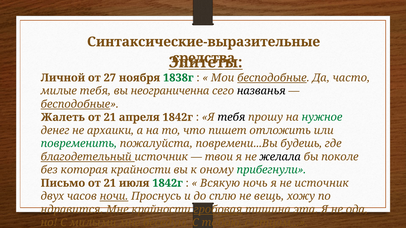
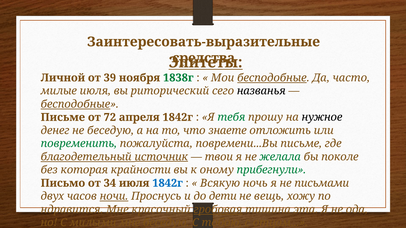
Синтаксические-выразительные: Синтаксические-выразительные -> Заинтересовать-выразительные (204, 42)
27: 27 -> 39 (110, 78)
милые тебя: тебя -> июля (95, 91)
неограниченна: неограниченна -> риторический (170, 91)
Жалеть: Жалеть -> Письме (63, 117)
21: 21 -> 72 (110, 117)
тебя colour: black -> green (231, 117)
нужное colour: green -> black (322, 117)
не архаики: архаики -> беседую (111, 131)
пишет: пишет -> знаете (228, 131)
повремени...Вы будешь: будешь -> письме (301, 144)
источник underline: none -> present (161, 157)
желала colour: black -> green (280, 157)
Письмо от 21: 21 -> 34 (110, 183)
1842г colour: green -> blue (167, 183)
не источник: источник -> письмами (322, 183)
сплю: сплю -> дети (223, 197)
Мне крайности: крайности -> красочный (161, 210)
